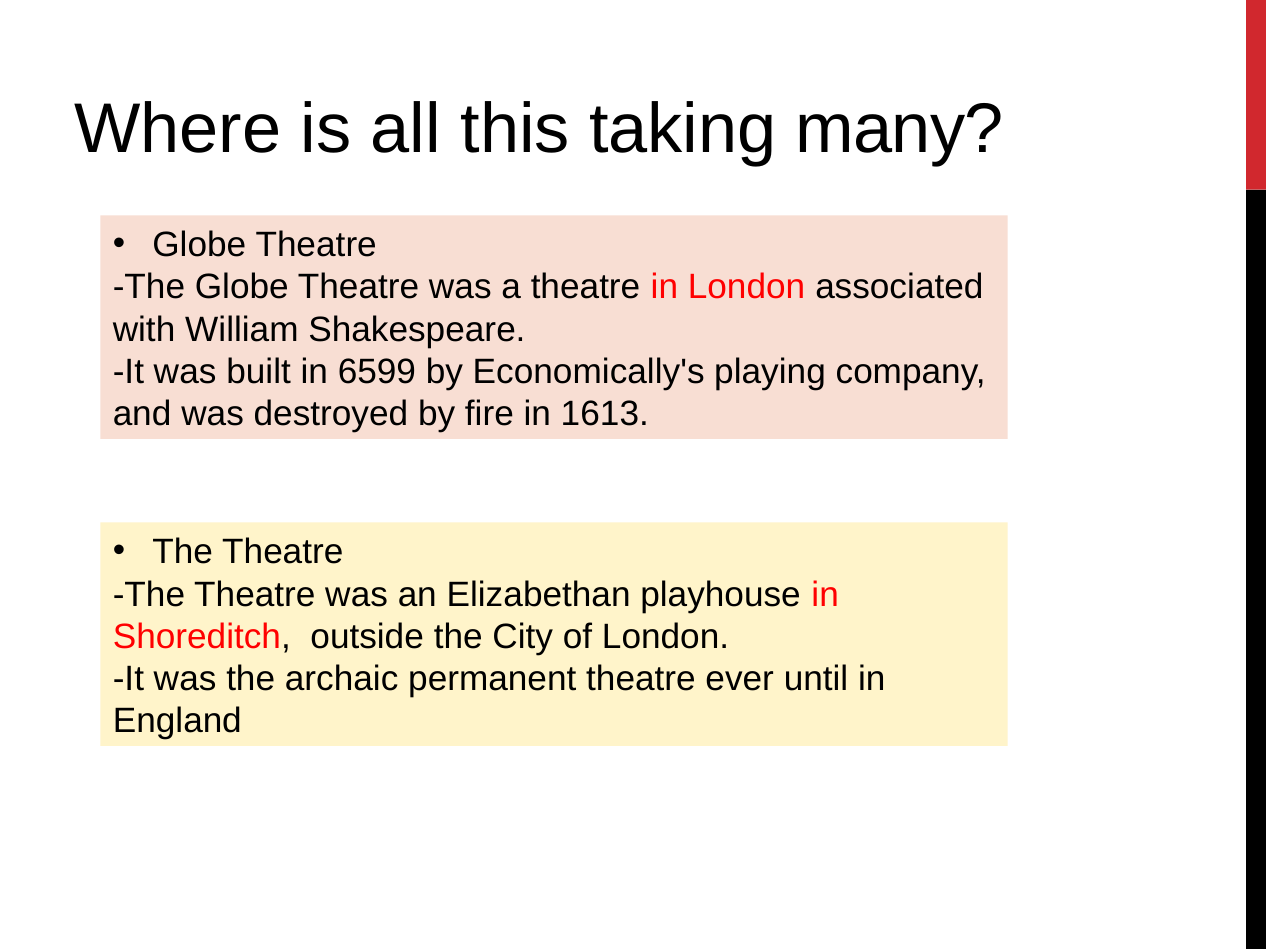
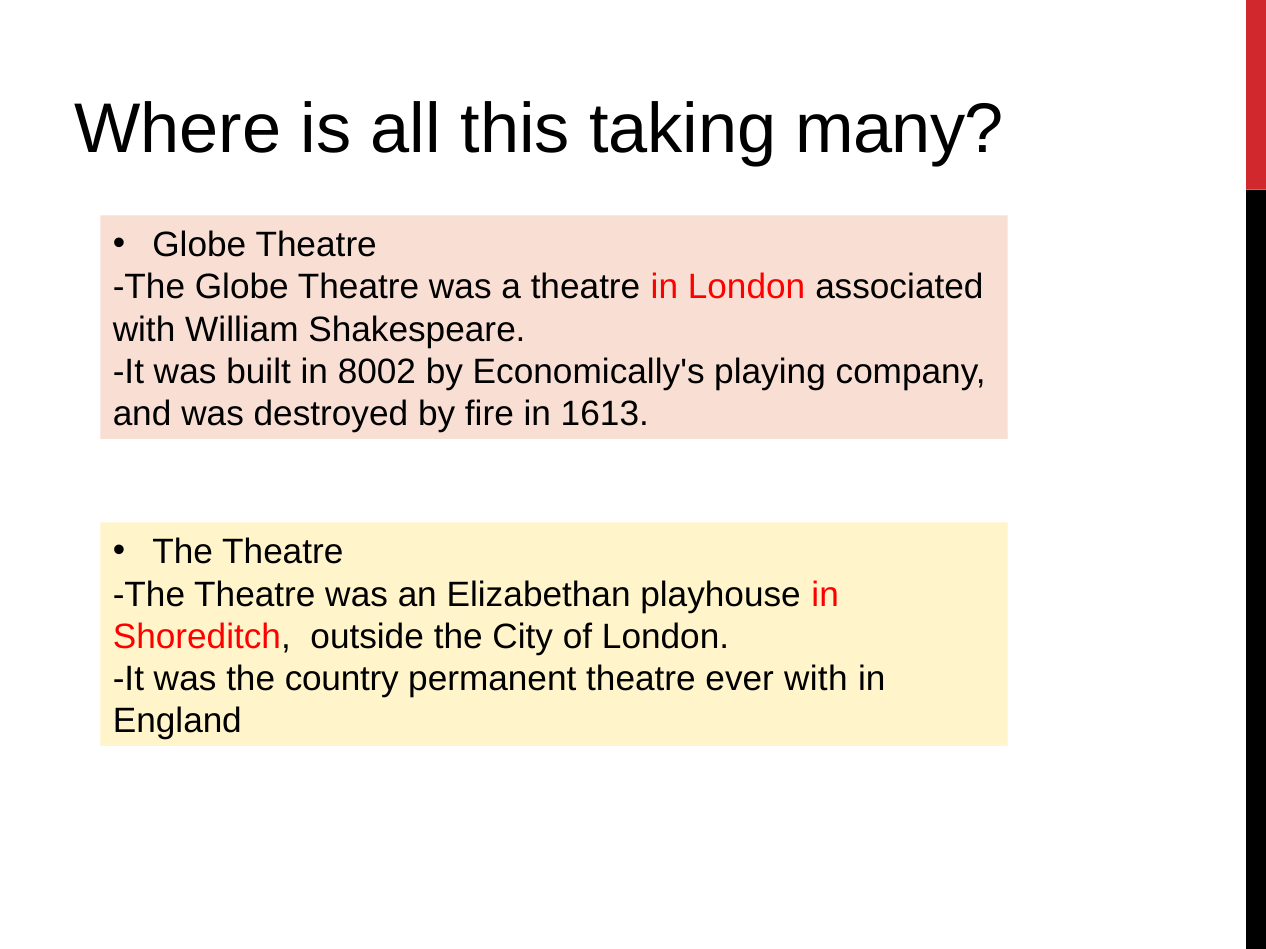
6599: 6599 -> 8002 (377, 372)
archaic: archaic -> country (342, 679)
ever until: until -> with (816, 679)
